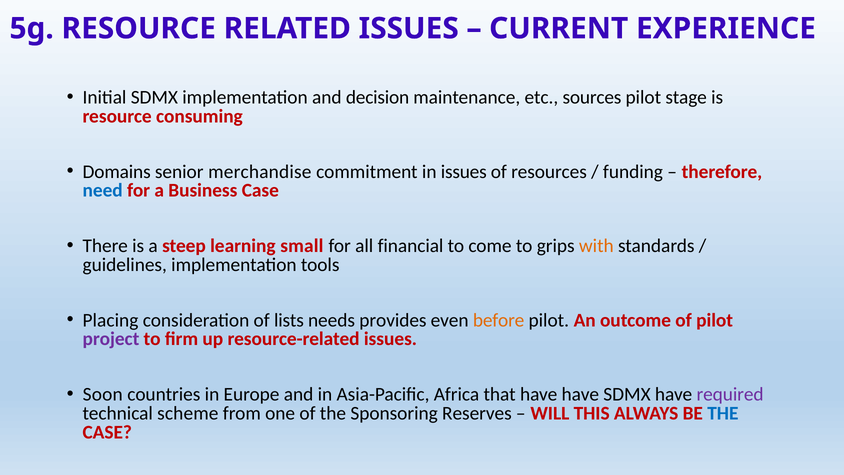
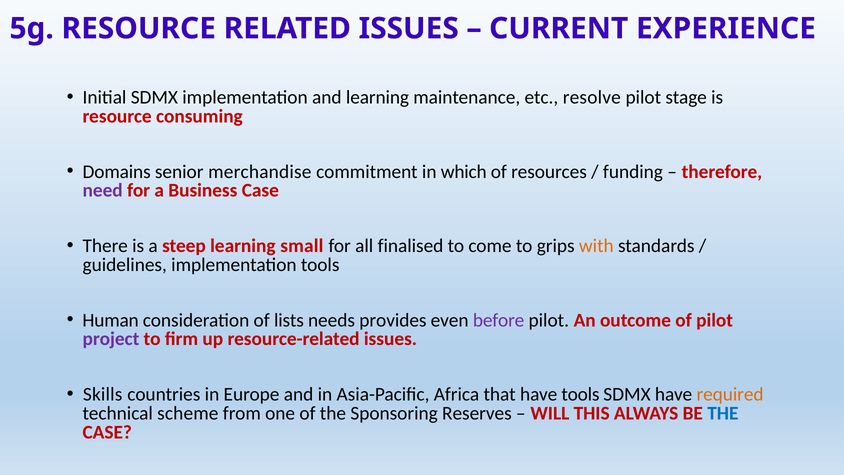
and decision: decision -> learning (377, 97)
sources: sources -> resolve (592, 97)
in issues: issues -> which (464, 172)
need colour: blue -> purple (103, 190)
financial: financial -> finalised (410, 246)
Placing: Placing -> Human (111, 320)
before colour: orange -> purple (499, 320)
Soon: Soon -> Skills (103, 394)
have have: have -> tools (580, 394)
required colour: purple -> orange (730, 394)
